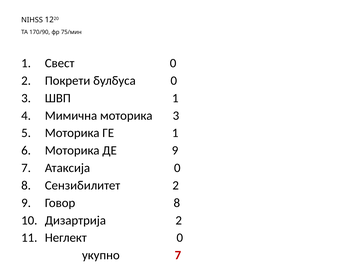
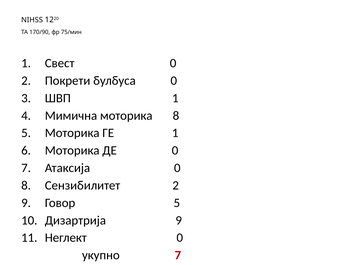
моторика 3: 3 -> 8 (176, 116)
ДЕ 9: 9 -> 0 (175, 151)
Говор 8: 8 -> 5 (177, 203)
Дизартрија 2: 2 -> 9 (179, 221)
